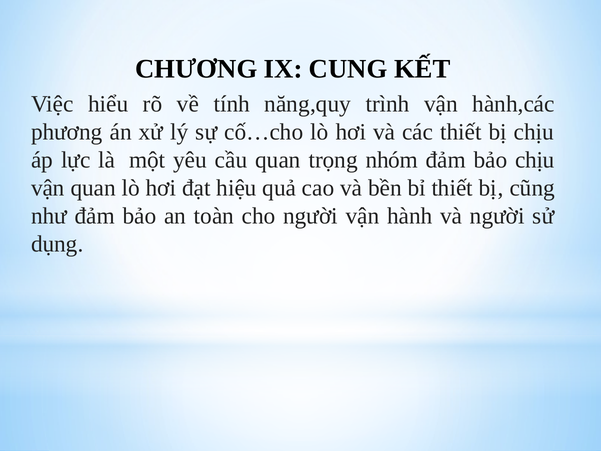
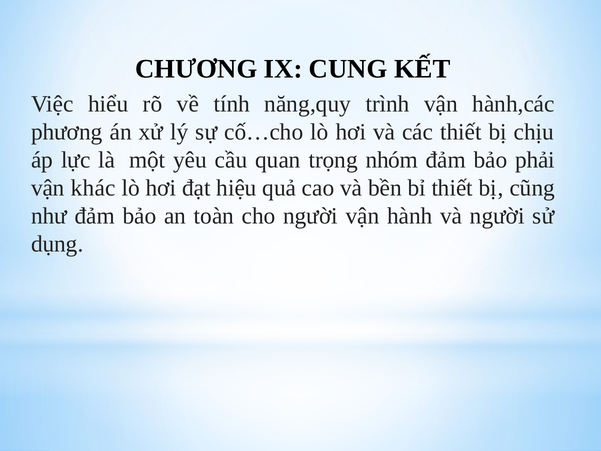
bảo chịu: chịu -> phải (535, 160)
vận quan: quan -> khác (93, 188)
